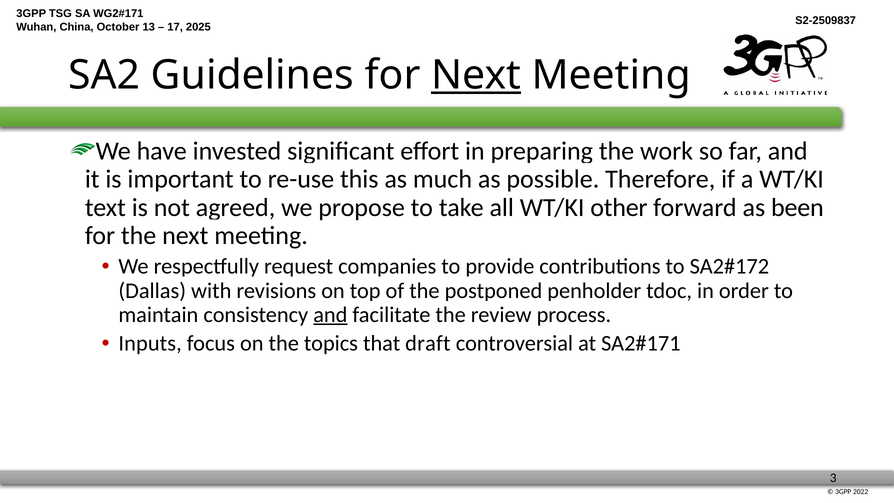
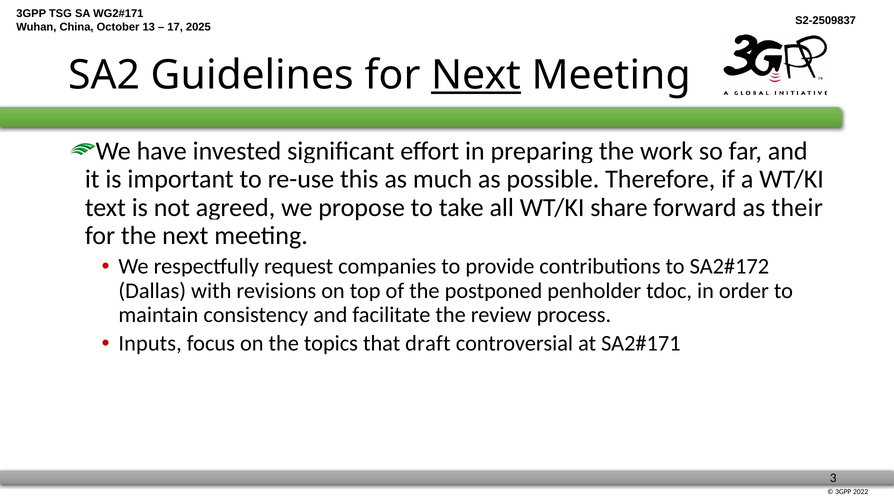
other: other -> share (619, 207)
been: been -> their (797, 207)
and underline: present -> none (330, 315)
